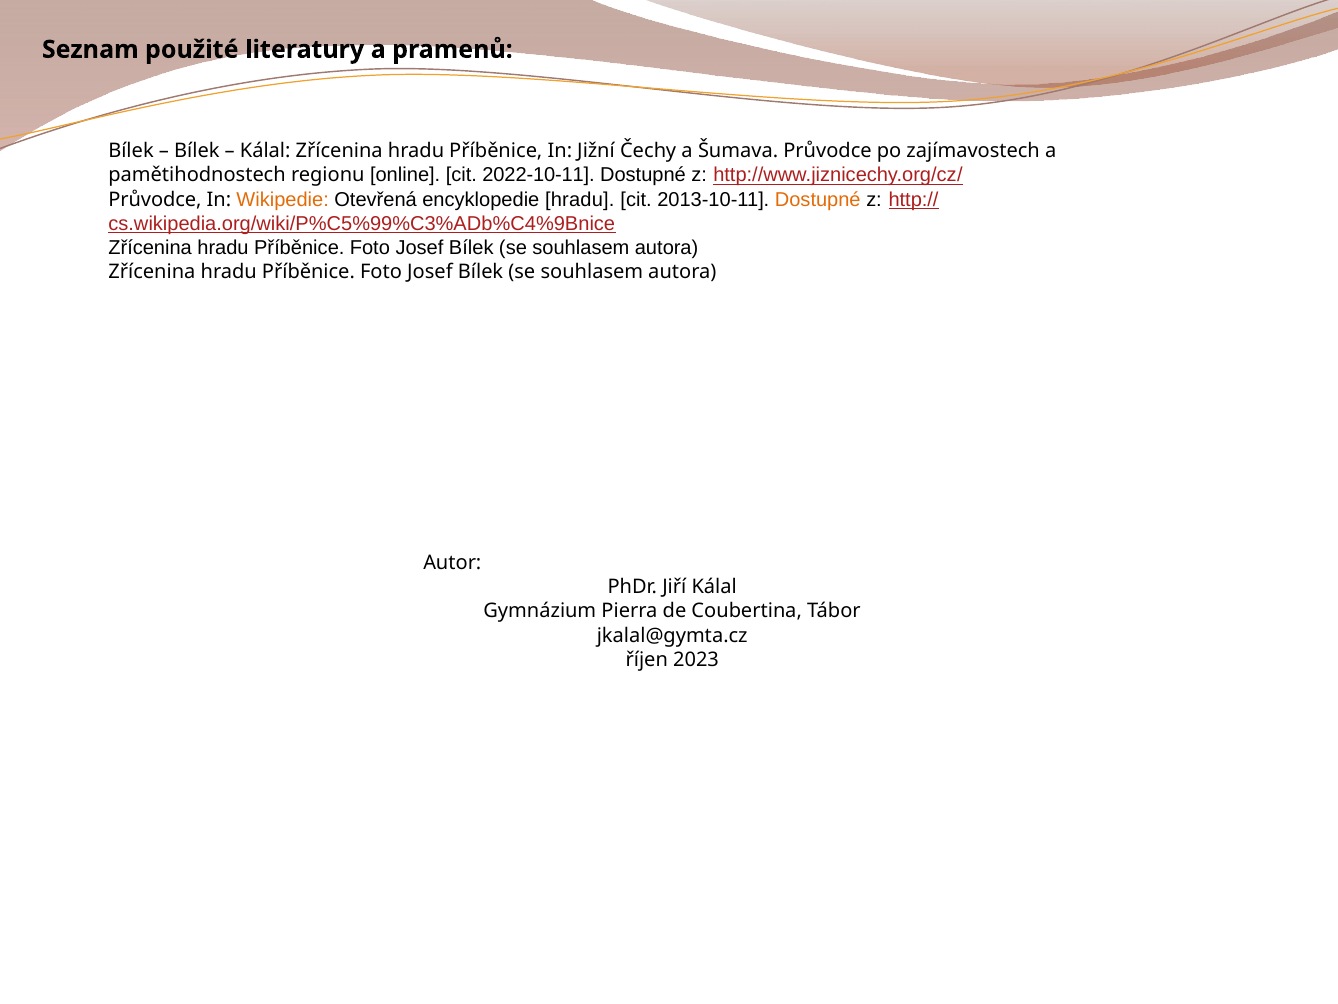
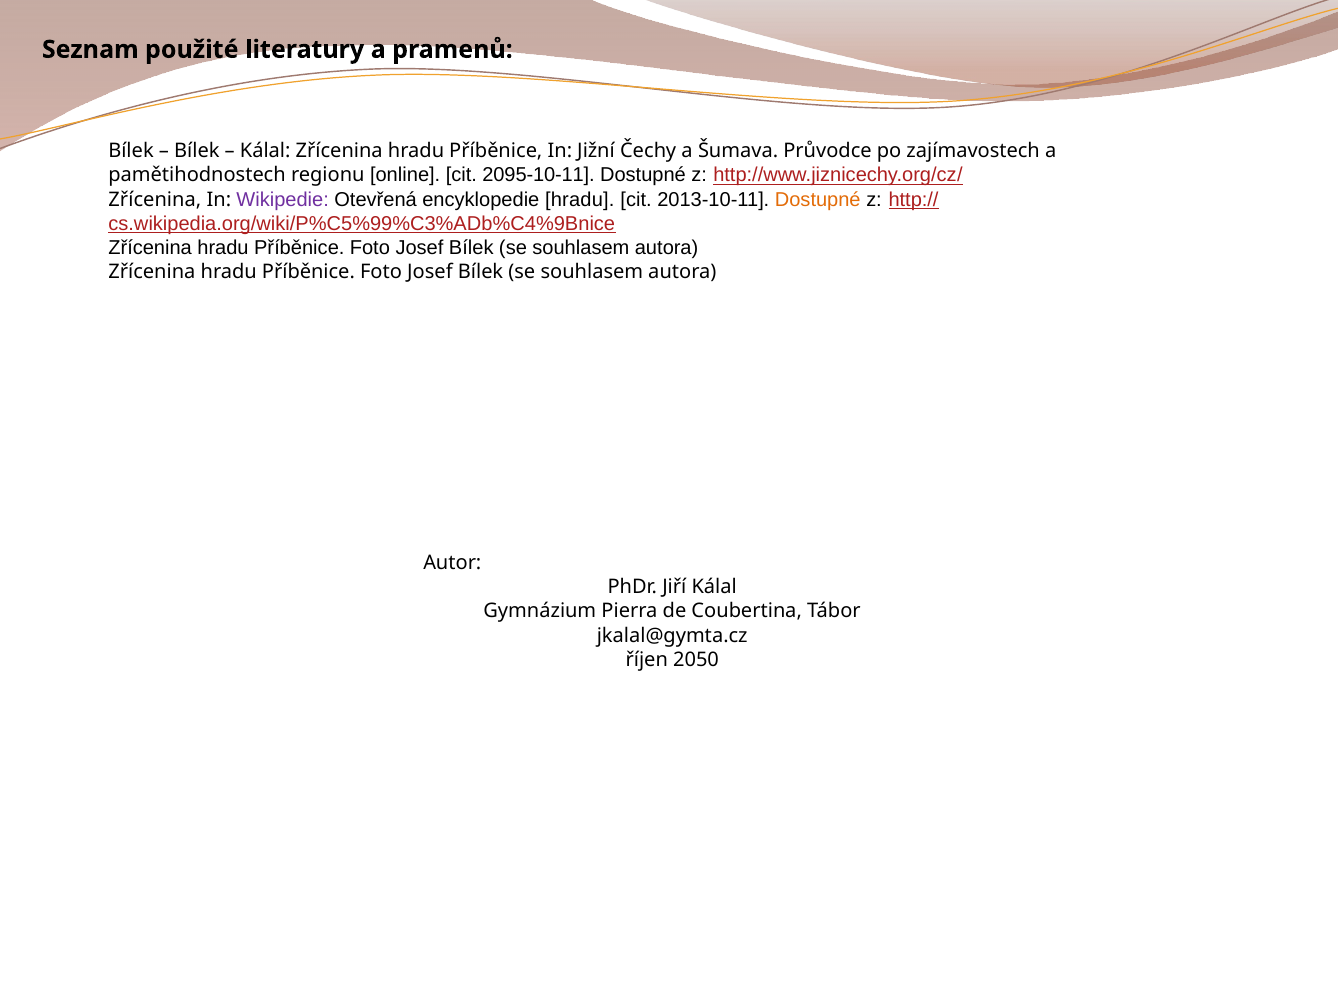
2022-10-11: 2022-10-11 -> 2095-10-11 (539, 175)
Průvodce: Průvodce -> Zřícenina (155, 199)
Wikipedie colour: orange -> purple (283, 199)
2023: 2023 -> 2050 (696, 659)
